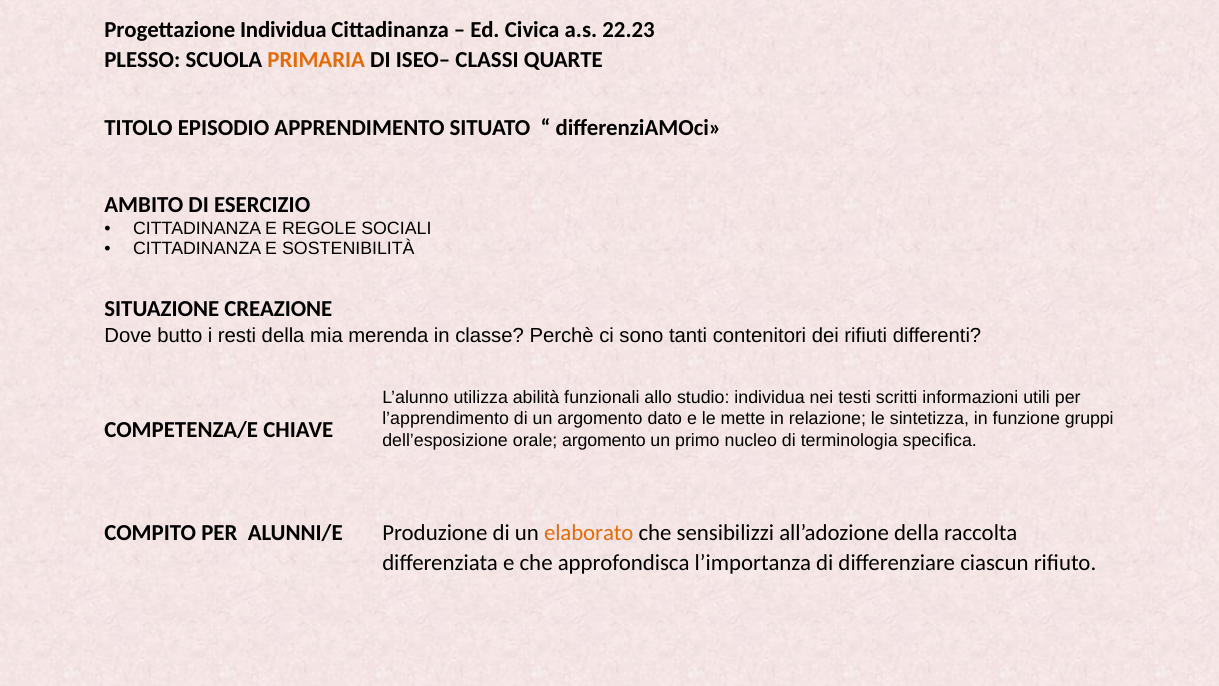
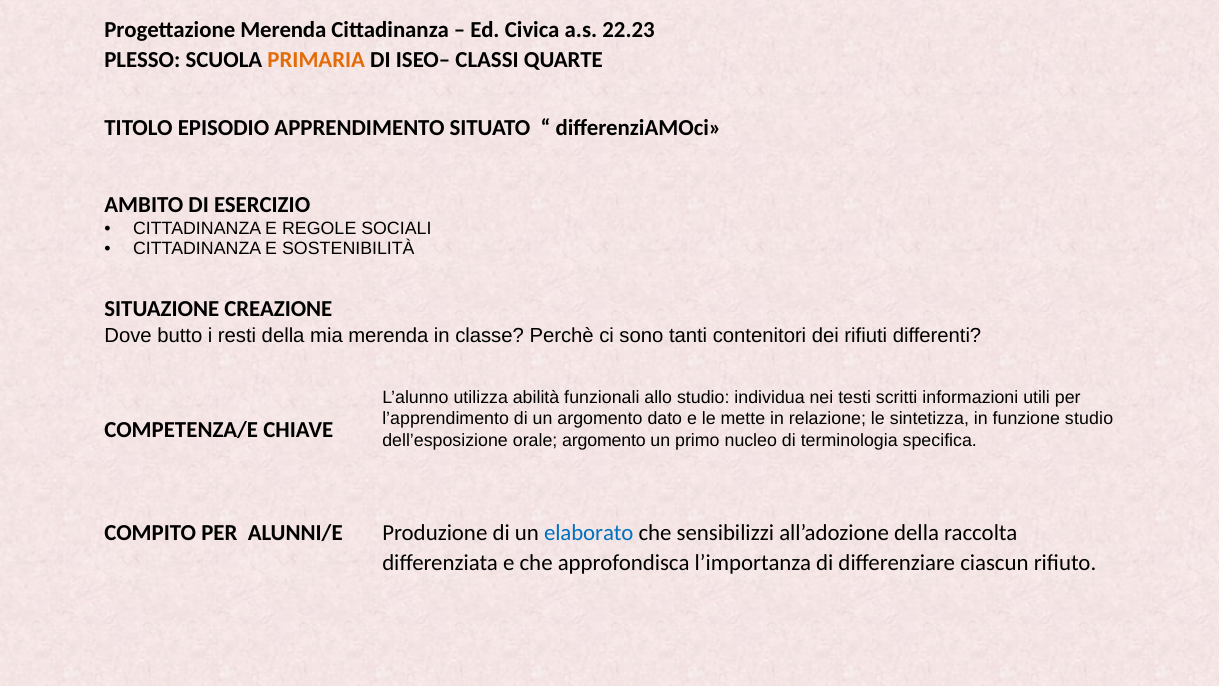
Progettazione Individua: Individua -> Merenda (283, 30)
funzione gruppi: gruppi -> studio (1089, 419)
elaborato colour: orange -> blue (589, 533)
